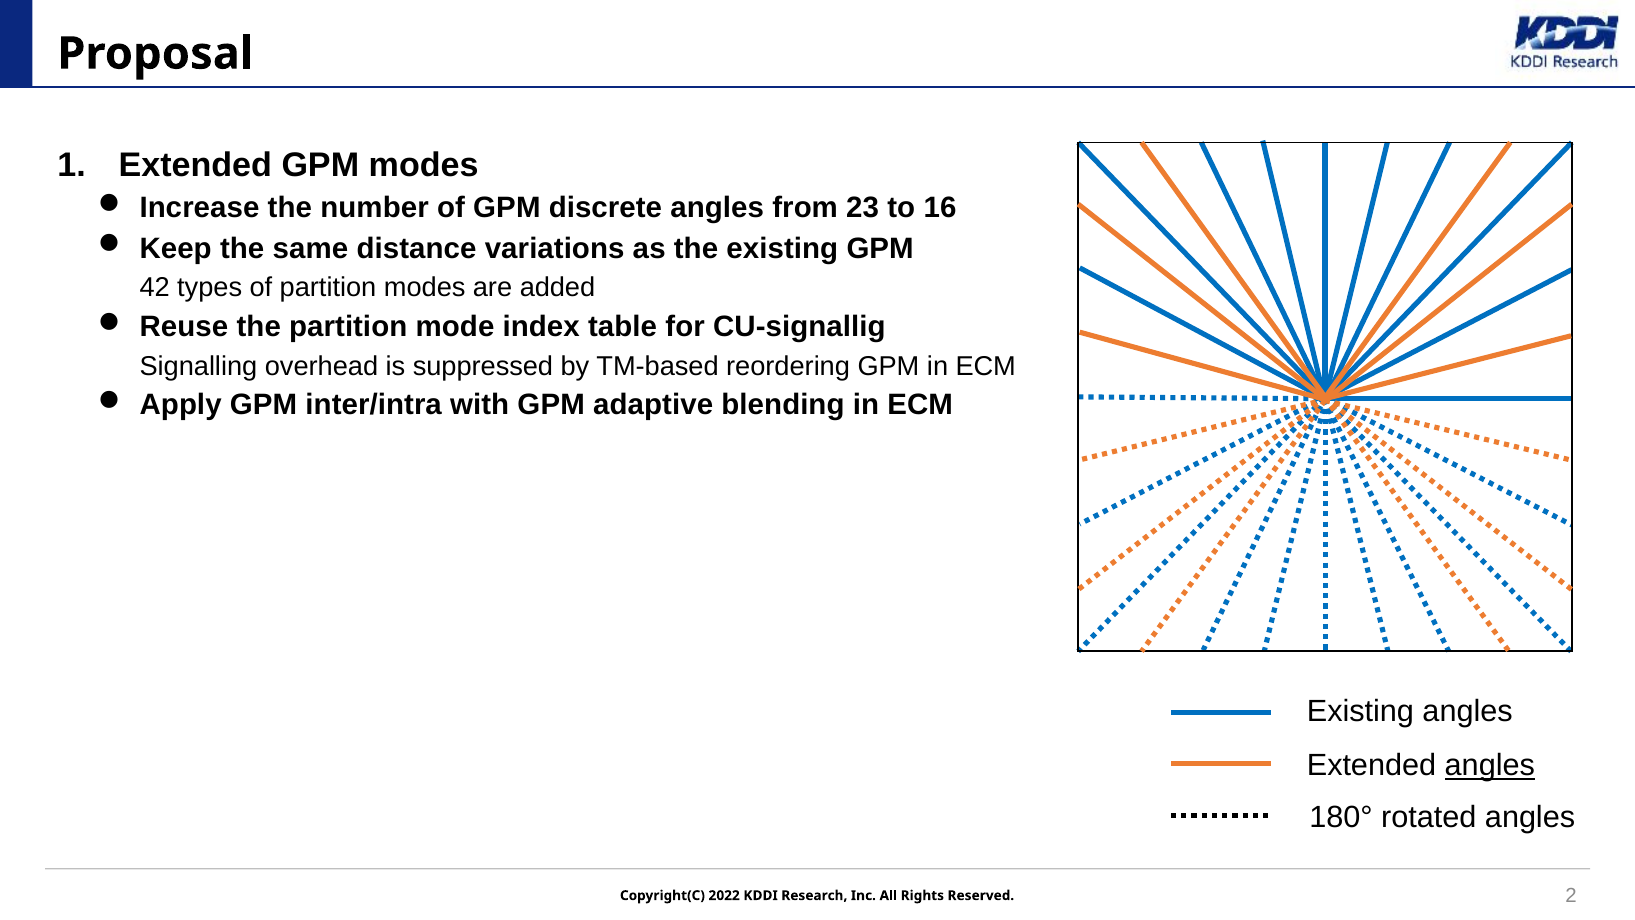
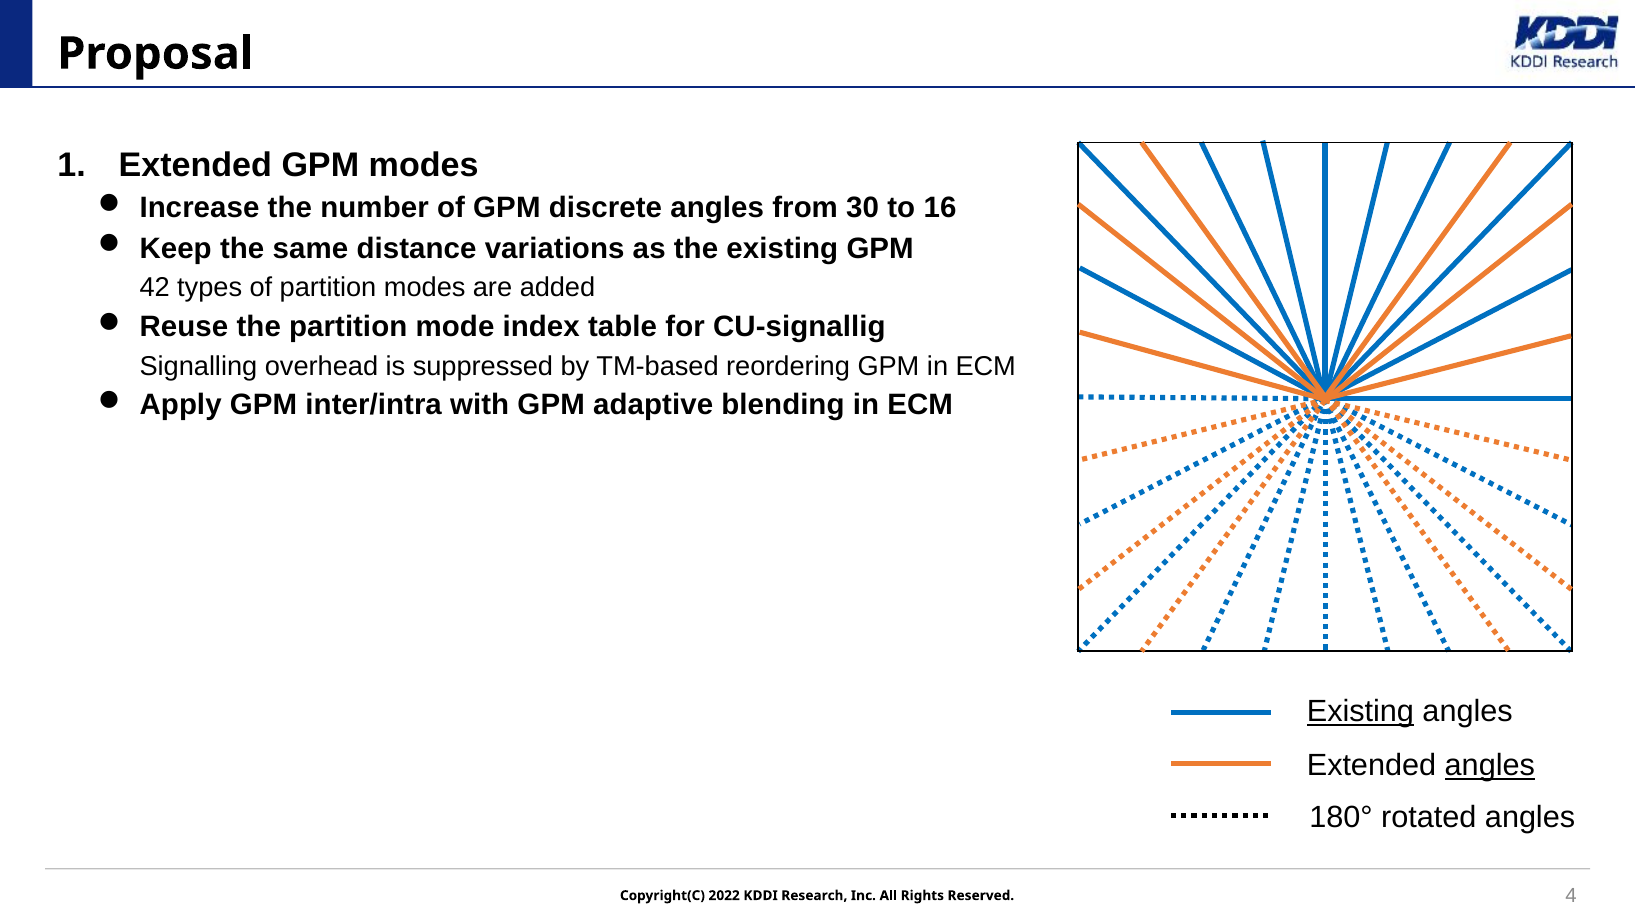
23: 23 -> 30 (863, 208)
Existing underline: none -> present (1360, 711)
2: 2 -> 4 (1571, 895)
